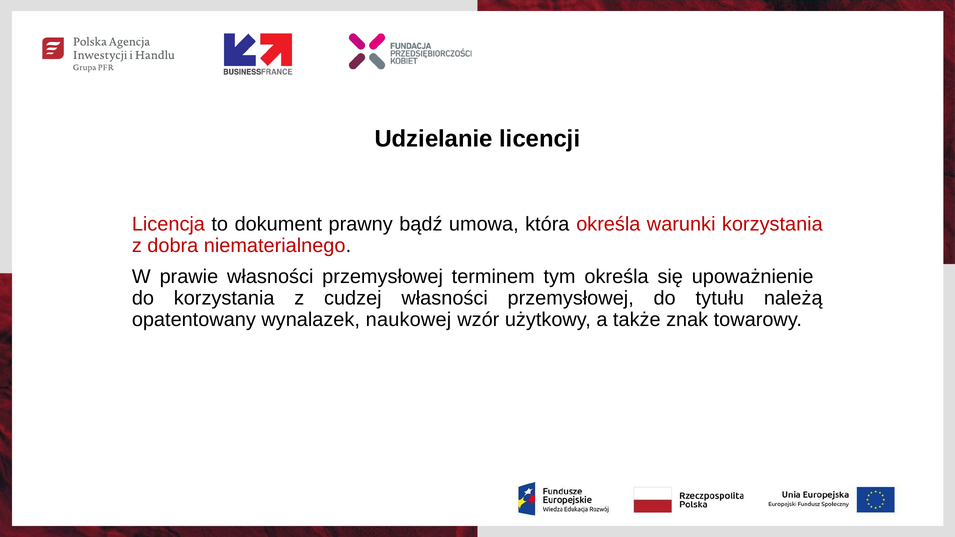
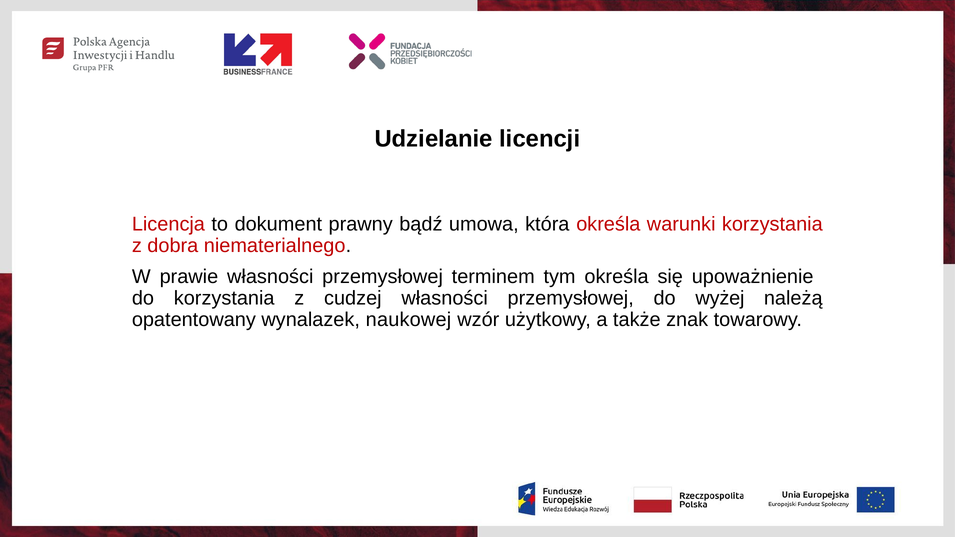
tytułu: tytułu -> wyżej (720, 299)
